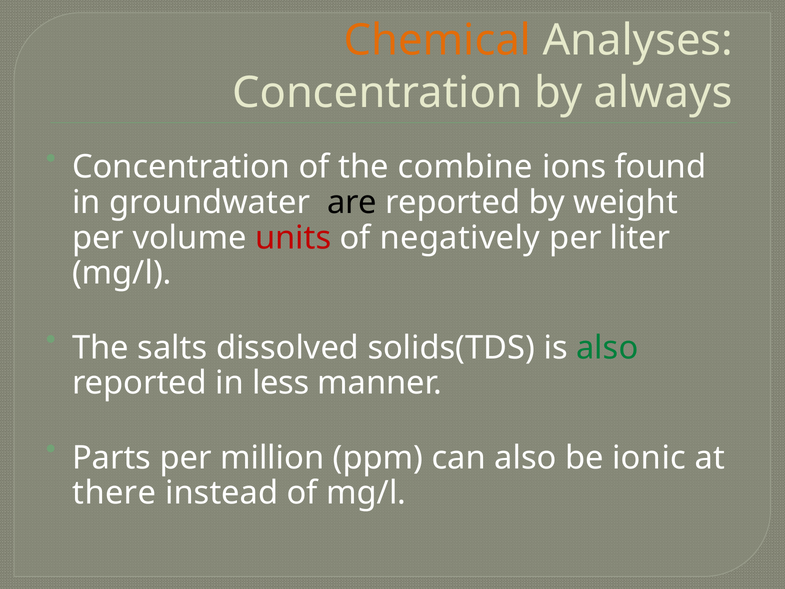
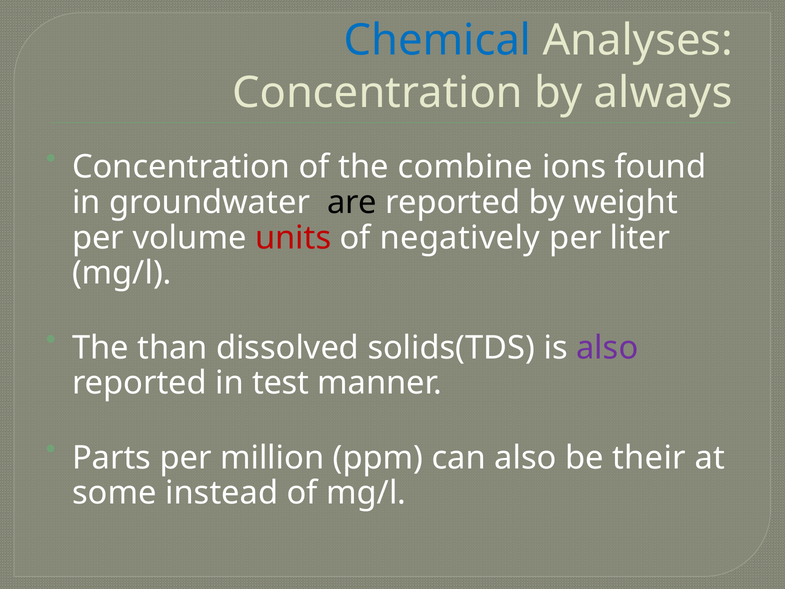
Chemical colour: orange -> blue (437, 41)
salts: salts -> than (172, 348)
also colour: green -> purple (607, 348)
less: less -> test (281, 383)
ionic: ionic -> their (649, 458)
there: there -> some (114, 493)
